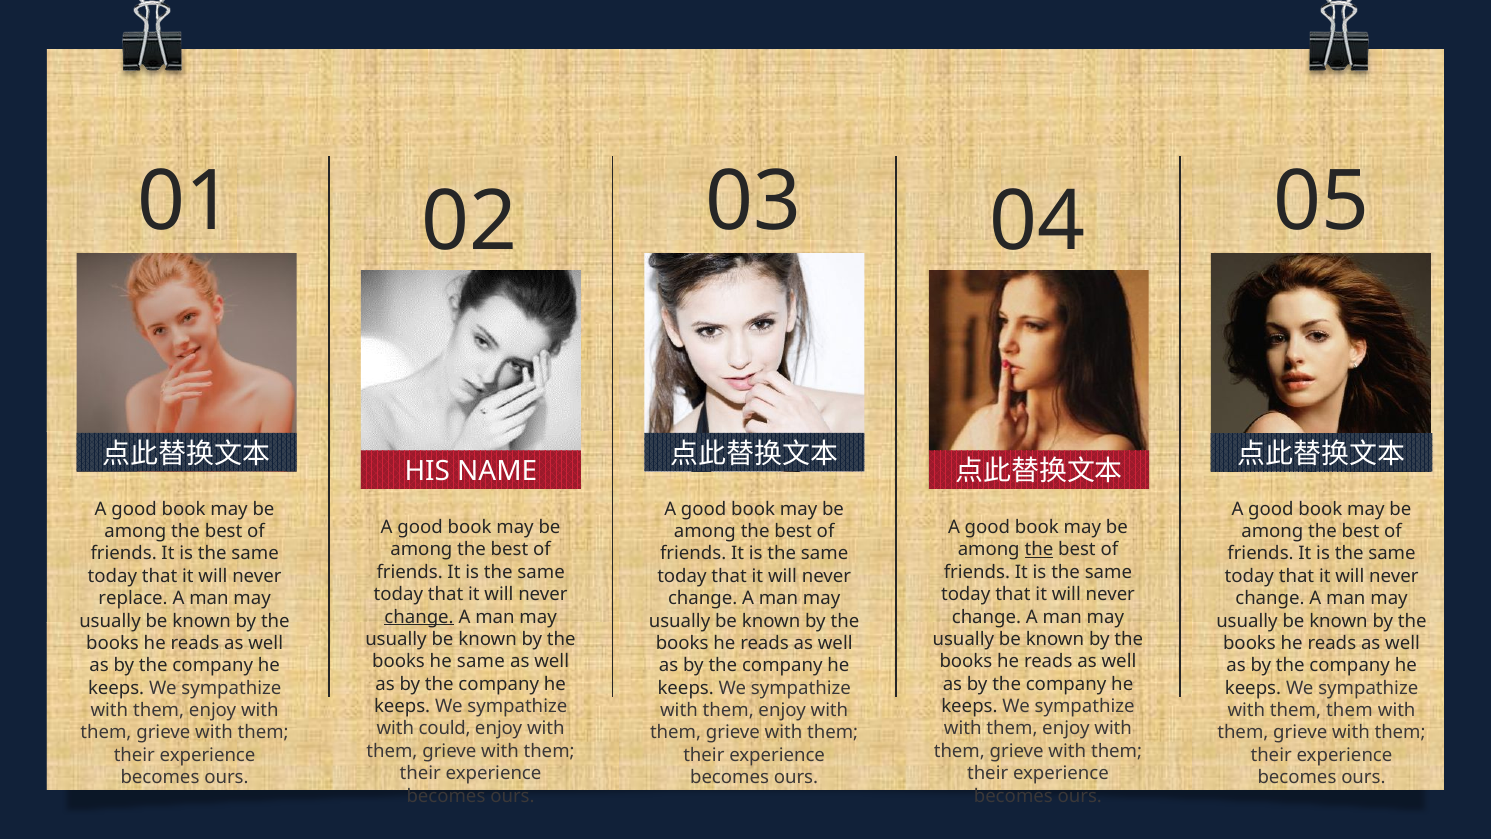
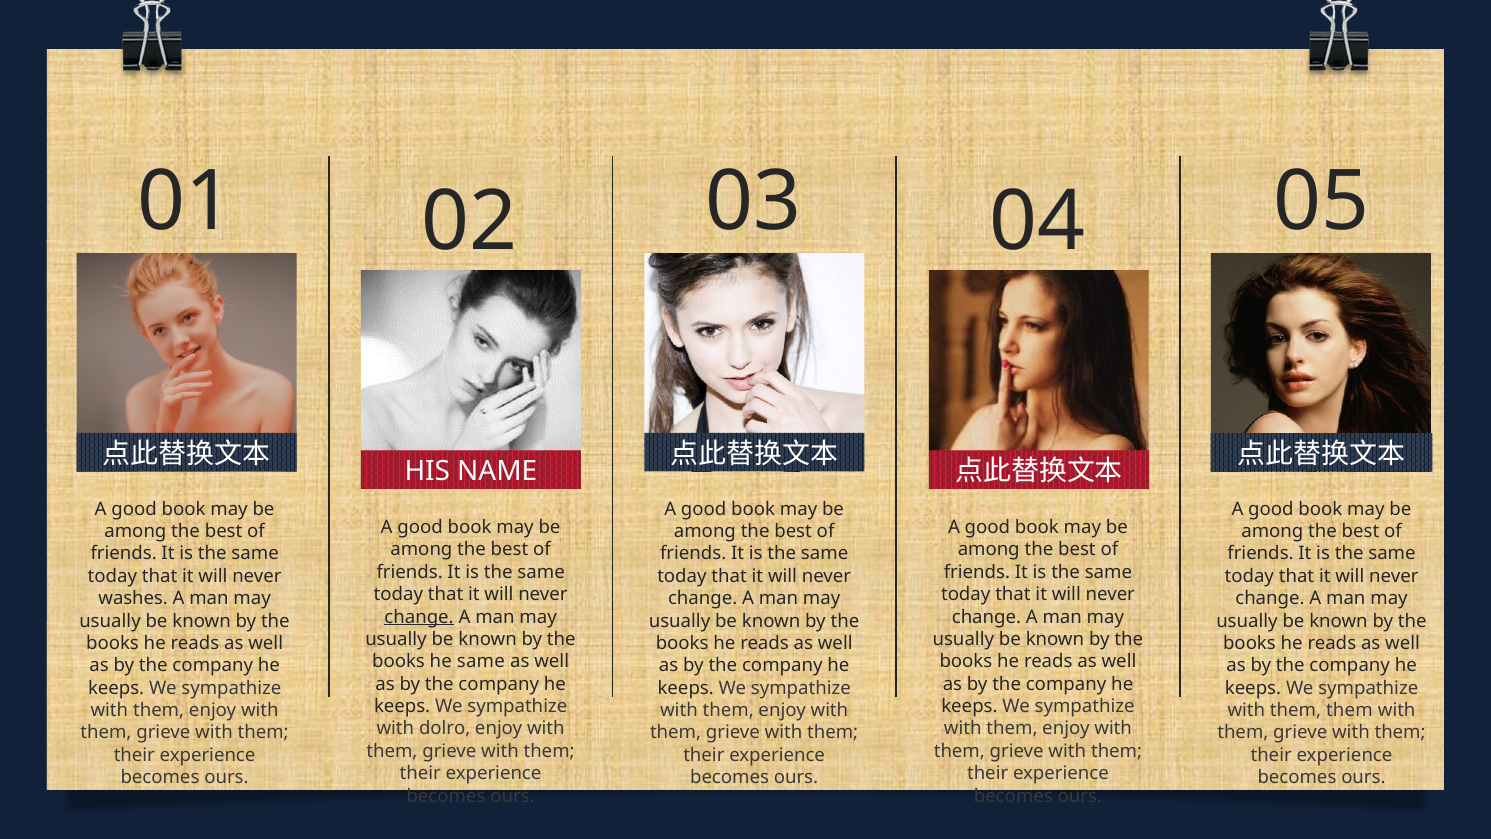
the underline: present -> none (1039, 550)
replace: replace -> washes (133, 598)
could: could -> dolro (445, 729)
